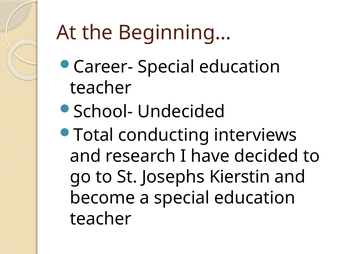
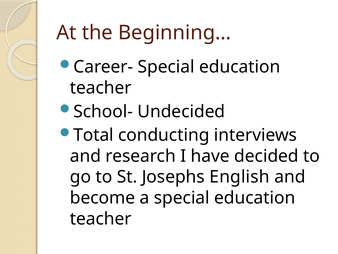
Kierstin: Kierstin -> English (240, 177)
